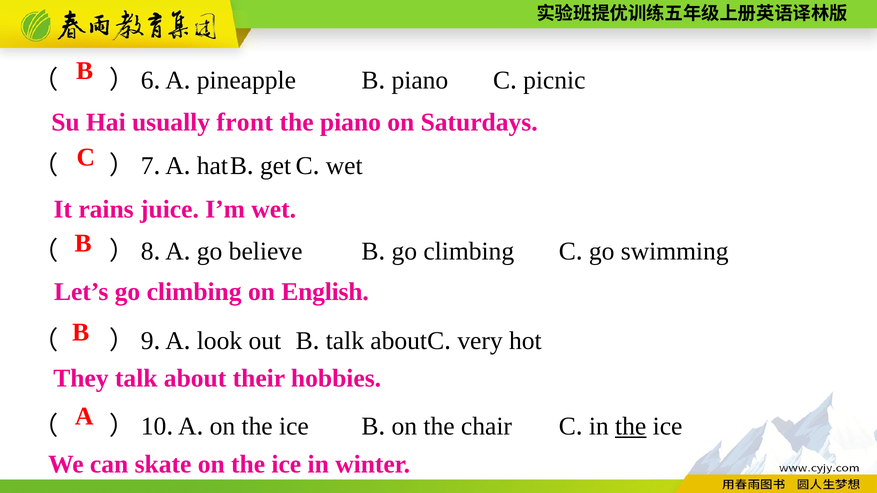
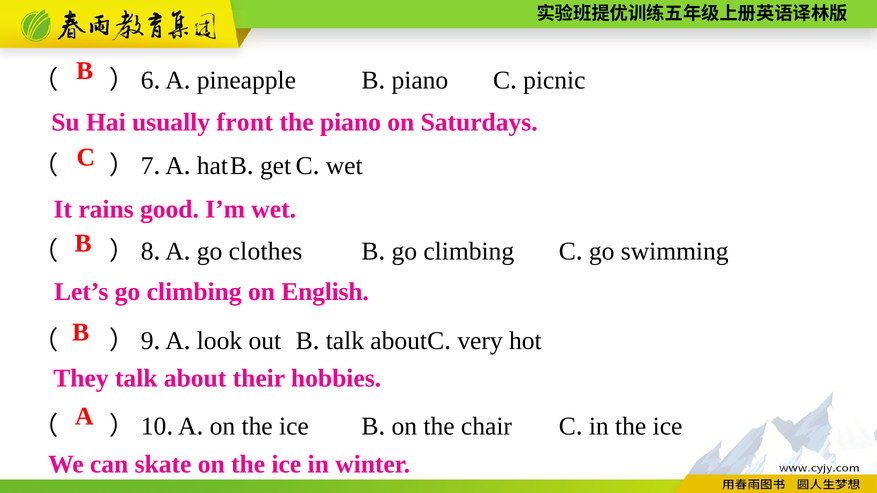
juice: juice -> good (169, 209)
believe: believe -> clothes (265, 252)
the underline: present -> none (631, 427)
